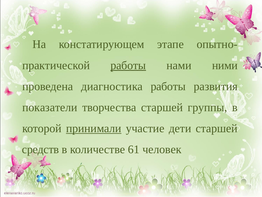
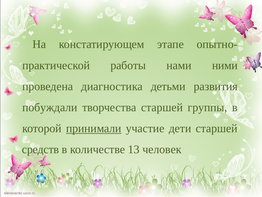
работы underline: present -> none (128, 65)
диагностика работы: работы -> детьми (168, 86)
показатели: показатели -> побуждали (50, 107)
61: 61 -> 13 (134, 149)
